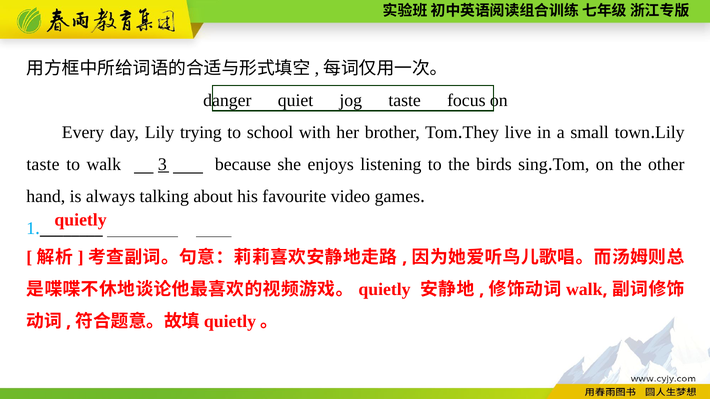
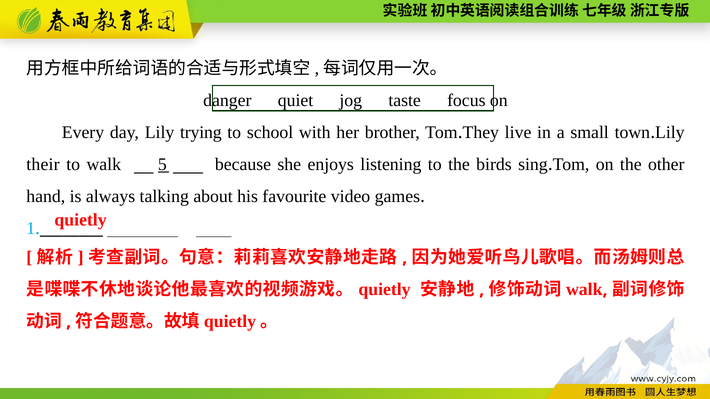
taste: taste -> their (43, 165)
3: 3 -> 5 (162, 165)
